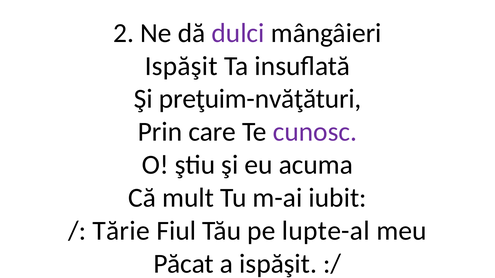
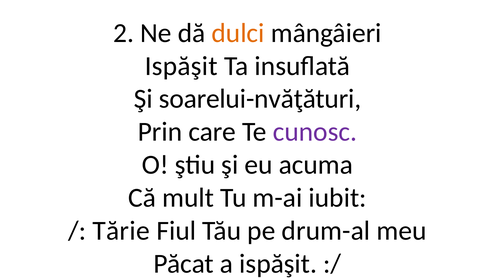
dulci colour: purple -> orange (238, 33)
preţuim-nvăţături: preţuim-nvăţături -> soarelui-nvăţături (260, 99)
lupte-al: lupte-al -> drum-al (326, 231)
